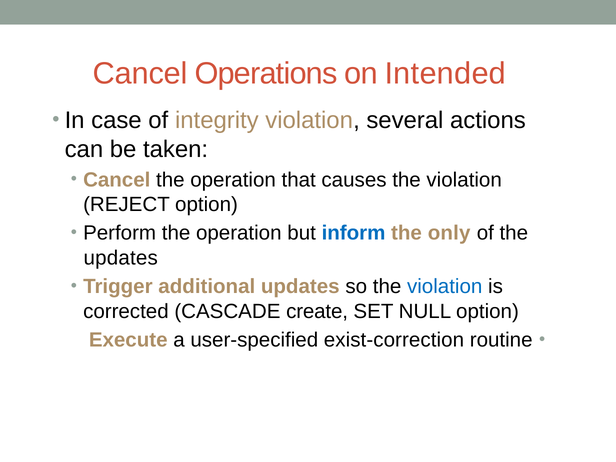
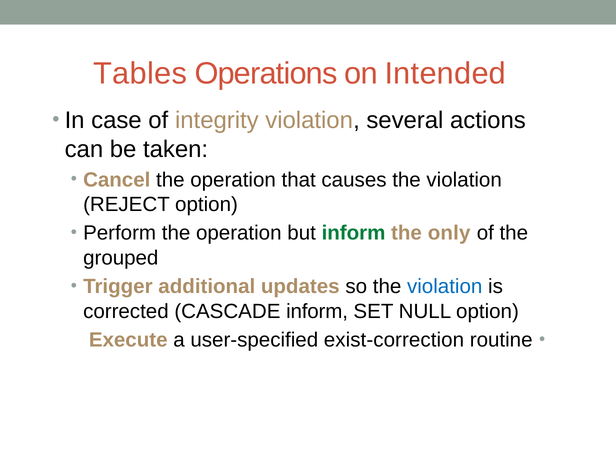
Cancel: Cancel -> Tables (140, 73)
inform colour: blue -> green (354, 233)
updates: updates -> grouped (121, 258)
CASCADE create: create -> inform (317, 311)
